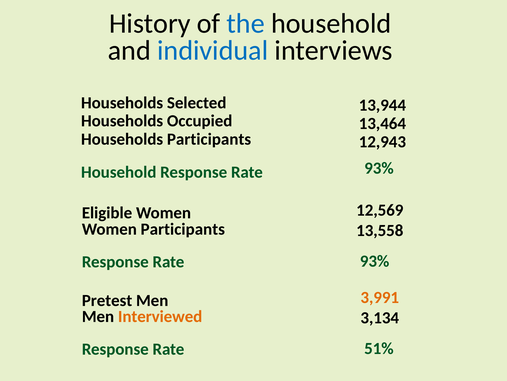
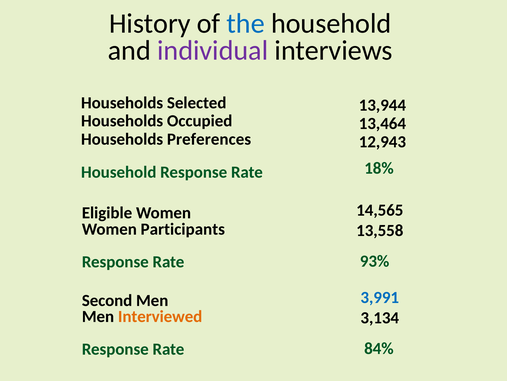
individual colour: blue -> purple (213, 50)
Households Participants: Participants -> Preferences (209, 139)
93%: 93% -> 18% (379, 168)
12,569: 12,569 -> 14,565 (380, 210)
3,991 colour: orange -> blue (380, 297)
Pretest: Pretest -> Second (107, 300)
51%: 51% -> 84% (379, 348)
